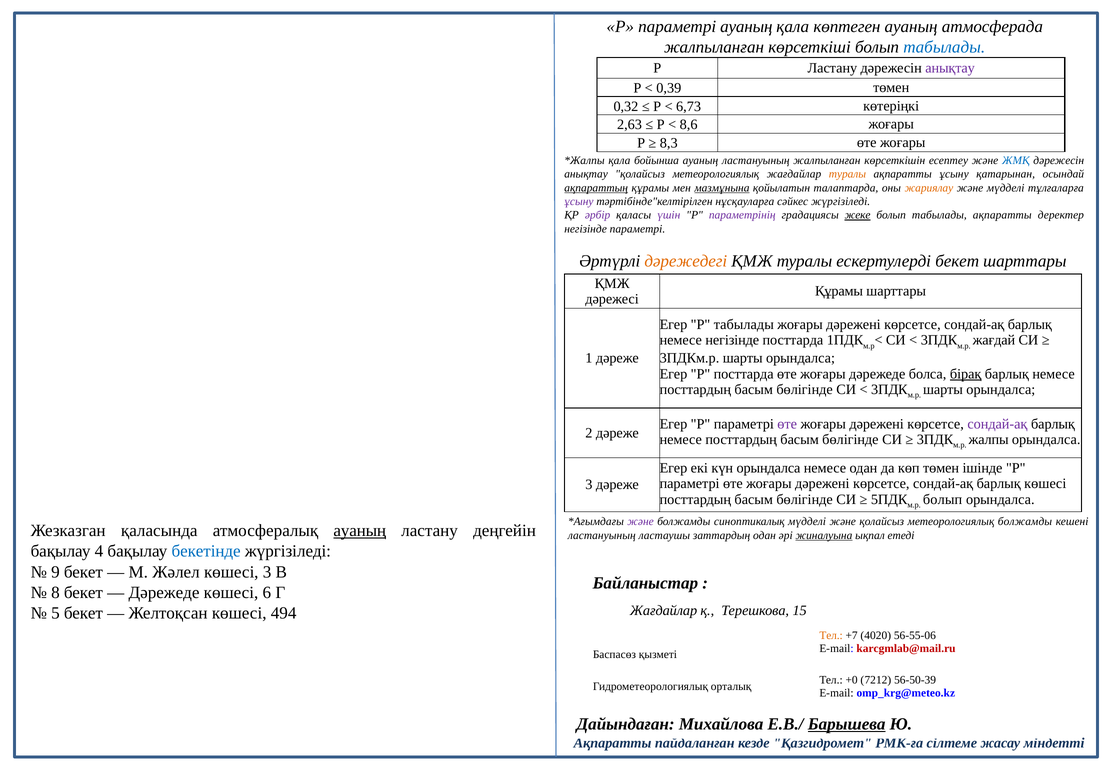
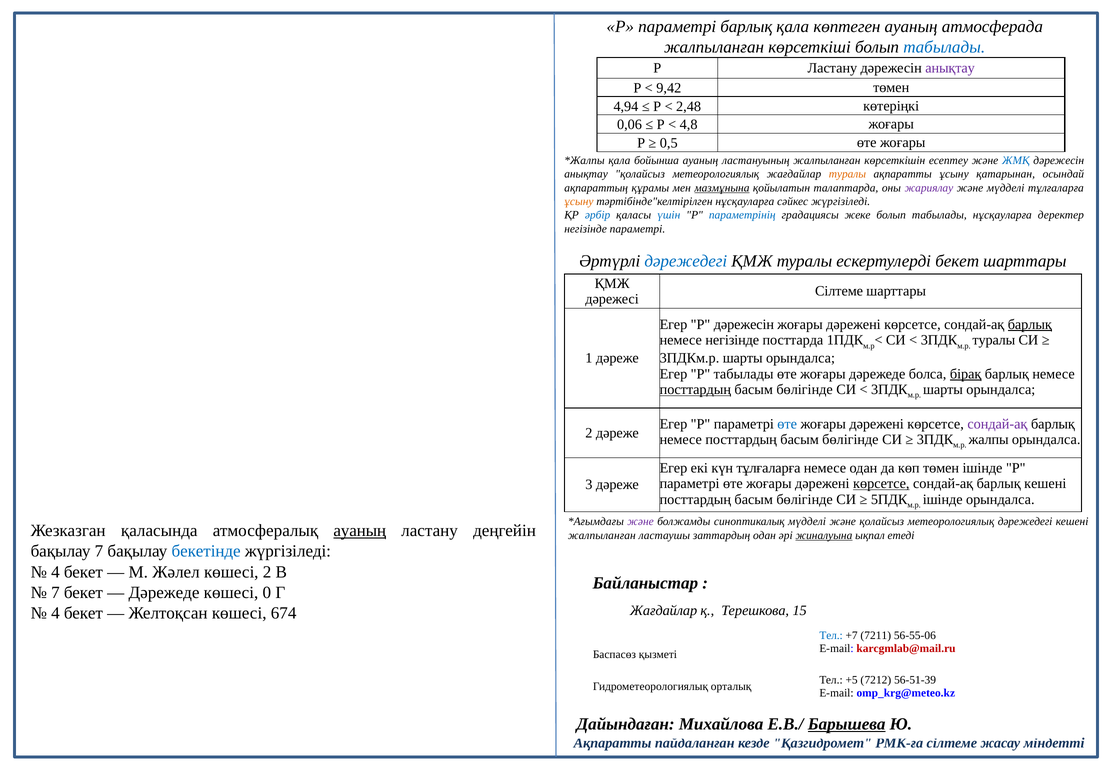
параметрі ауаның: ауаның -> барлық (746, 26)
0,39: 0,39 -> 9,42 (669, 88)
0,32: 0,32 -> 4,94 (626, 106)
6,73: 6,73 -> 2,48 (689, 106)
2,63: 2,63 -> 0,06 (629, 125)
8,6: 8,6 -> 4,8 (689, 125)
8,3: 8,3 -> 0,5 (669, 143)
ақпараттың underline: present -> none (596, 188)
жариялау colour: orange -> purple (929, 188)
ұсыну colour: purple -> orange (579, 201)
әрбір colour: purple -> blue (598, 215)
үшін colour: purple -> blue (669, 215)
параметрінің colour: purple -> blue (742, 215)
жеке underline: present -> none (858, 215)
табылады ақпаратты: ақпаратты -> нұсқауларға (1002, 215)
дәрежедегі colour: orange -> blue (686, 261)
Құрамы: Құрамы -> Сілтеме (839, 291)
Р табылады: табылады -> дәрежесін (744, 324)
барлық underline: none -> present (1030, 324)
жағдай: жағдай -> туралы (994, 340)
P посттарда: посттарда -> табылады (744, 374)
посттардың underline: none -> present (695, 390)
өте colour: purple -> blue (787, 424)
күн орындалса: орындалса -> тұлғаларға (768, 468)
көрсетсе underline: none -> present (881, 484)
барлық көшесі: көшесі -> кешені (1045, 484)
болып: болып -> ішінде (943, 499)
метеорологиялық болжамды: болжамды -> дәрежедегі (1025, 522)
ластануының: ластануының -> жалпыланған (602, 535)
бақылау 4: 4 -> 7 (99, 551)
9: 9 -> 4 (55, 572)
көшесі 3: 3 -> 2 (267, 572)
8: 8 -> 7 (55, 592)
6: 6 -> 0 (267, 592)
5: 5 -> 4 (55, 613)
494: 494 -> 674 (284, 613)
Тел colour: orange -> blue (831, 636)
4020: 4020 -> 7211 (876, 636)
+0: +0 -> +5 (852, 680)
56-50-39: 56-50-39 -> 56-51-39 (915, 680)
